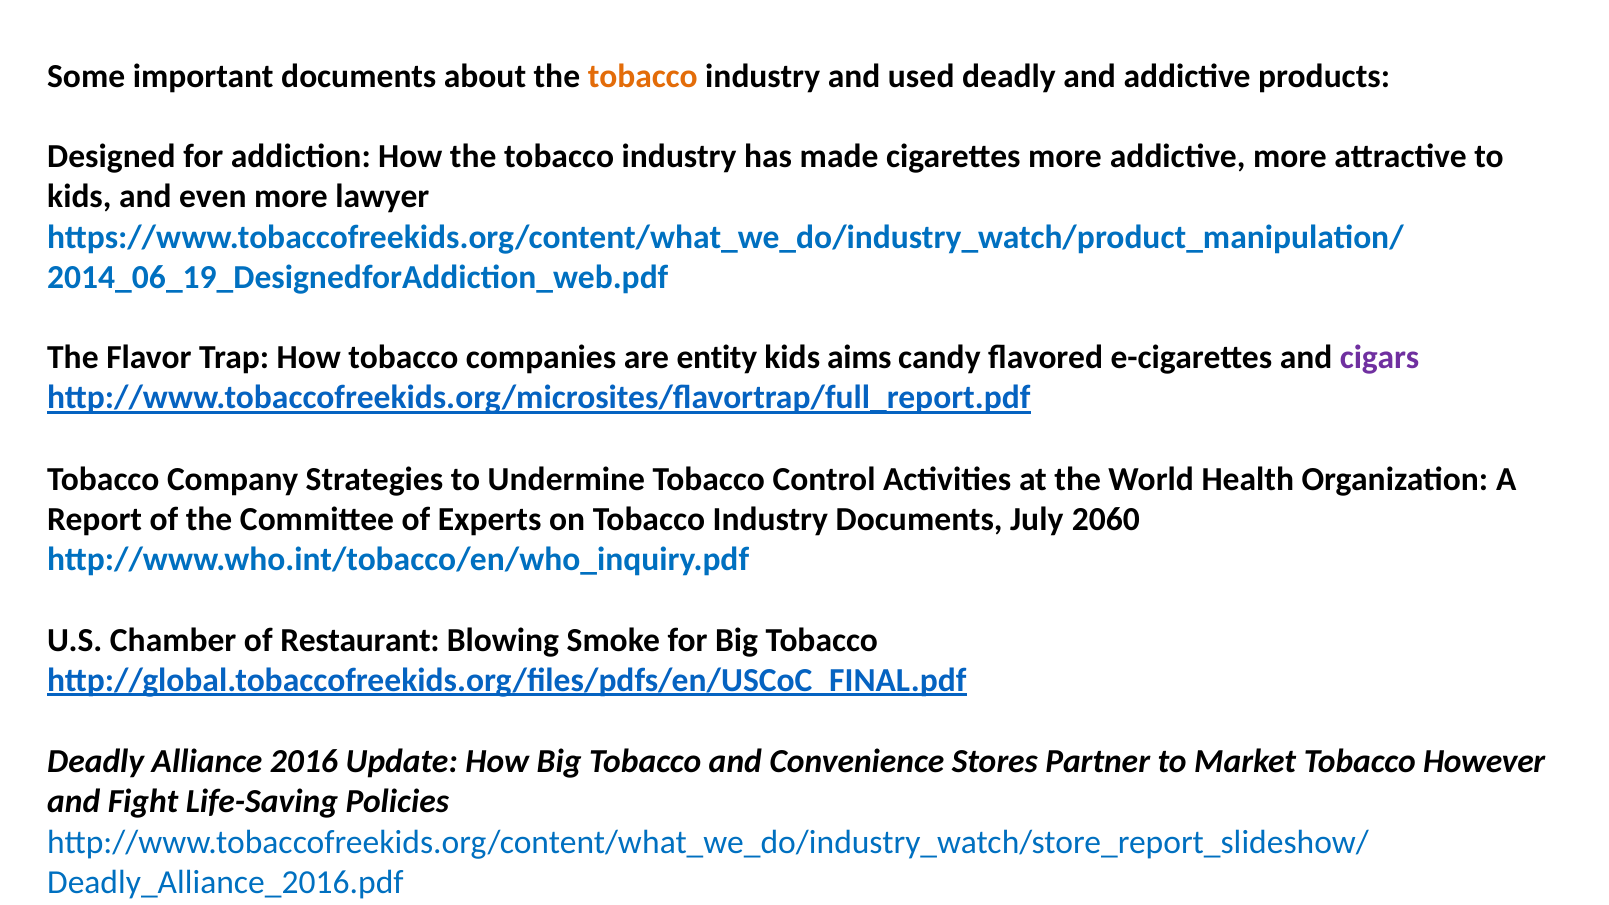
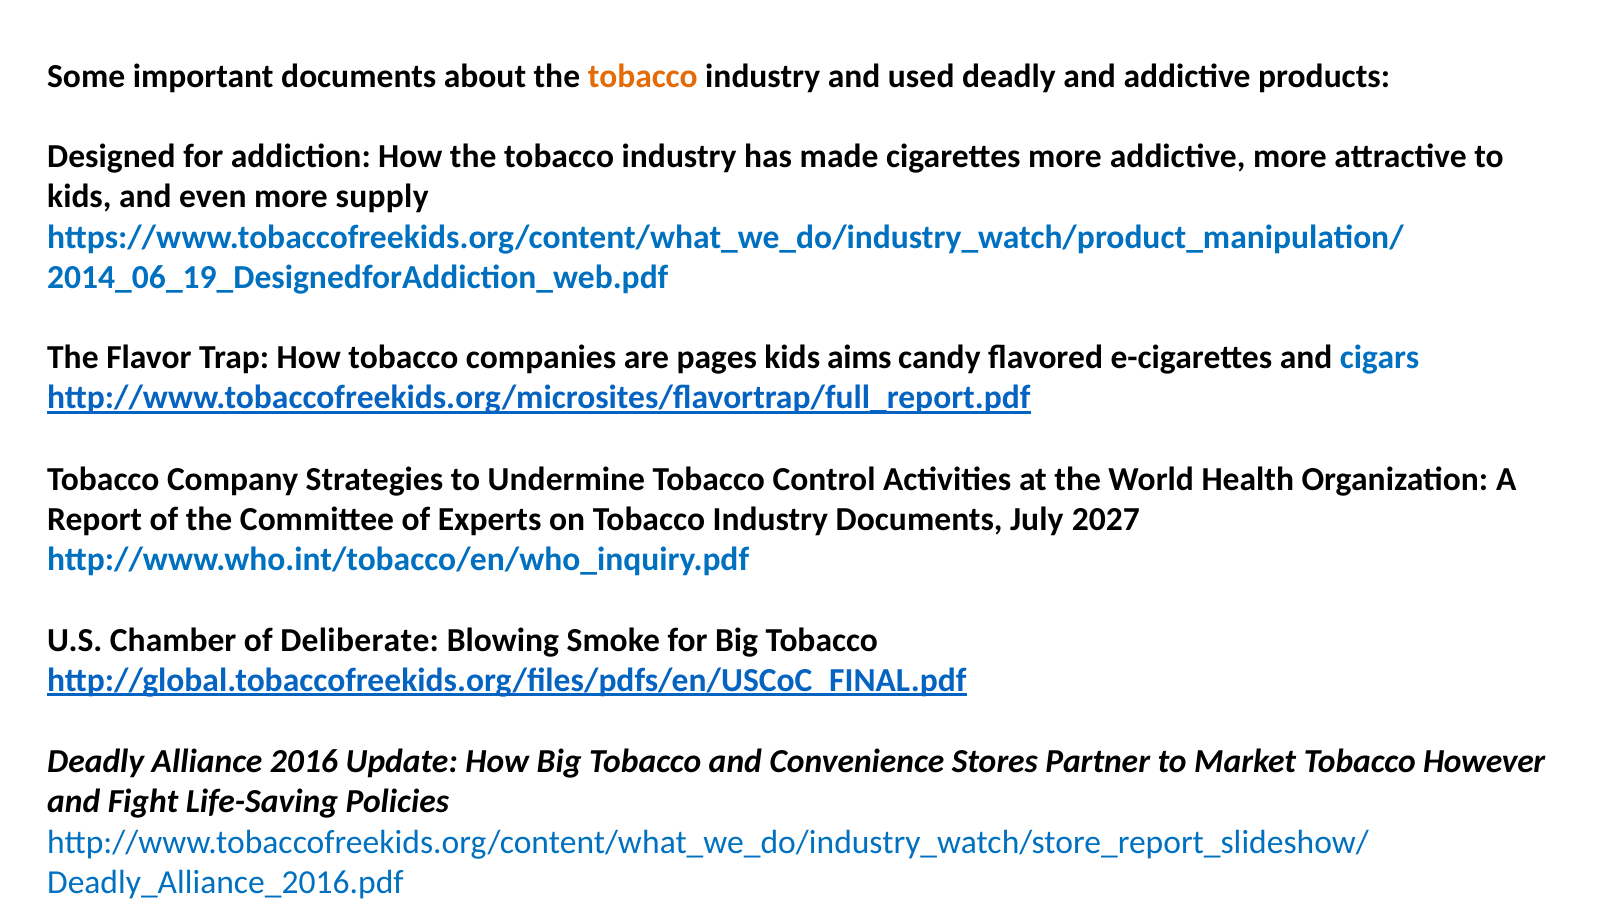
lawyer: lawyer -> supply (382, 197)
entity: entity -> pages (717, 358)
cigars colour: purple -> blue (1380, 358)
2060: 2060 -> 2027 (1106, 519)
Restaurant: Restaurant -> Deliberate (360, 640)
